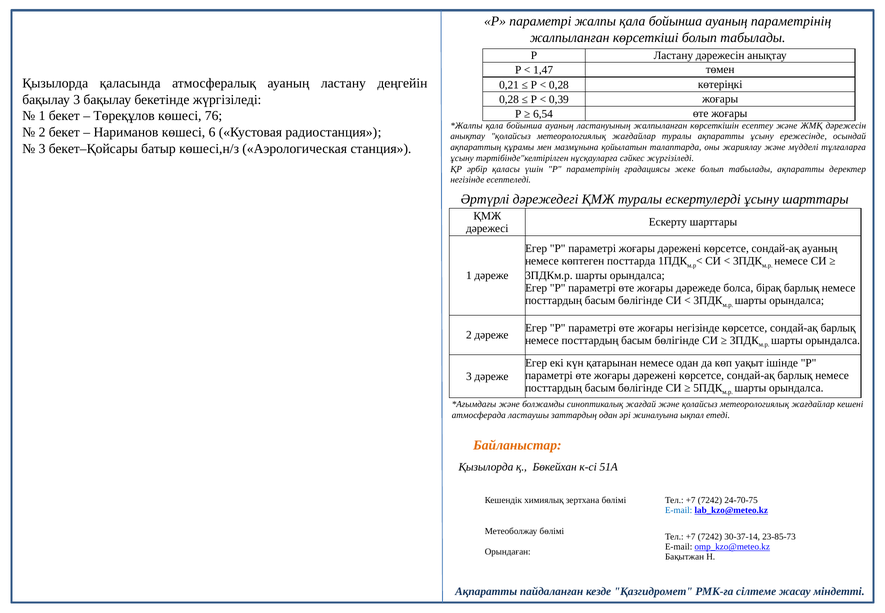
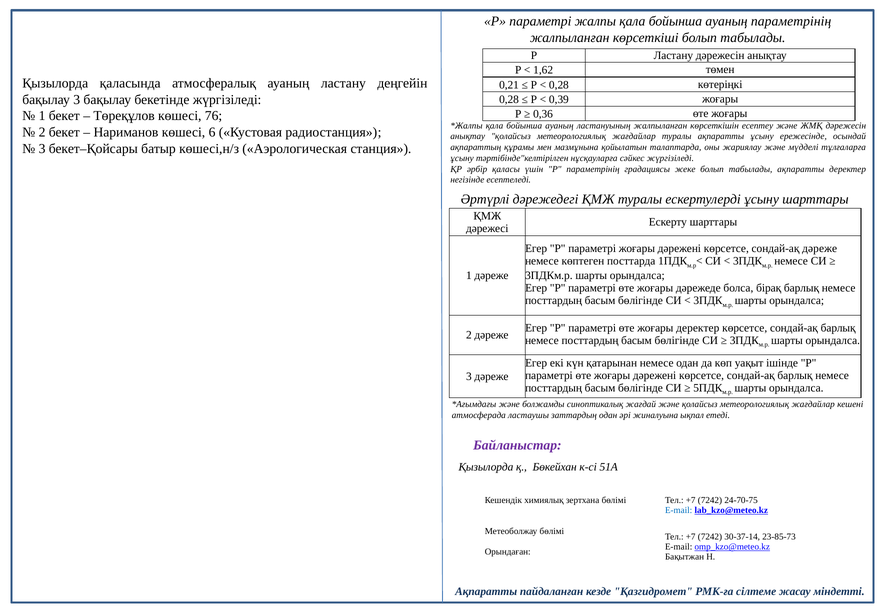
1,47: 1,47 -> 1,62 (543, 70)
6,54: 6,54 -> 0,36 (543, 114)
сондай-ақ ауаның: ауаның -> дәреже (820, 249)
жоғары негізінде: негізінде -> деректер (698, 328)
Байланыстар colour: orange -> purple (517, 445)
